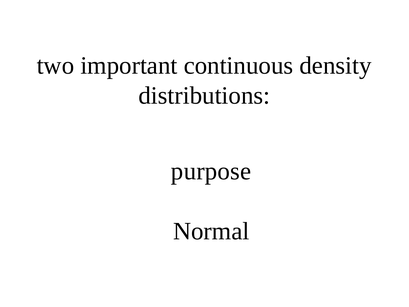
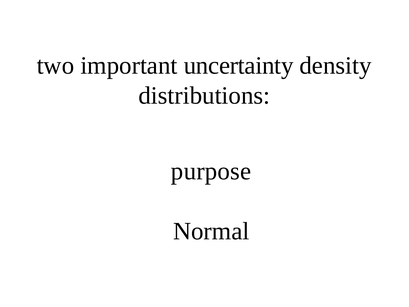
continuous: continuous -> uncertainty (239, 66)
